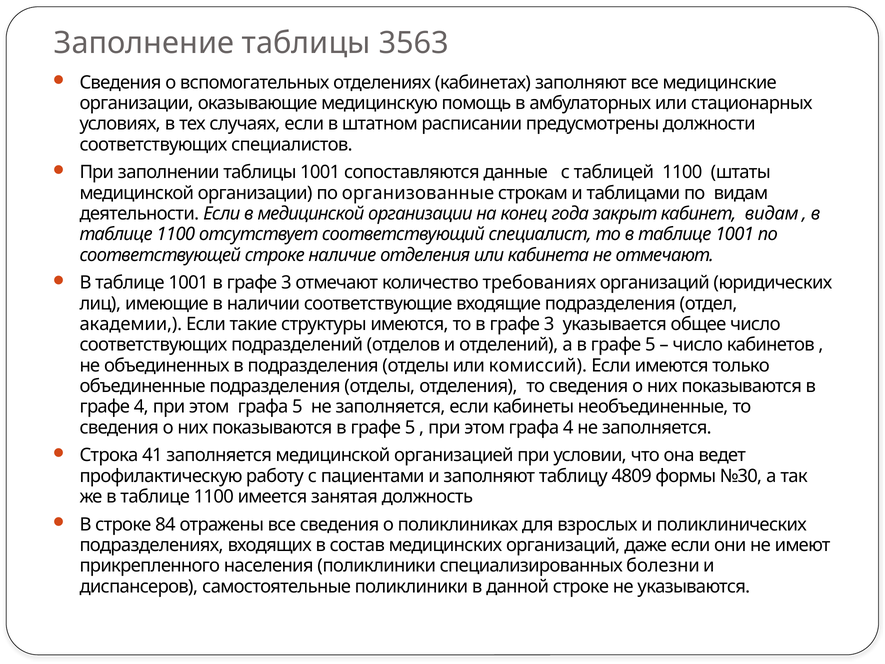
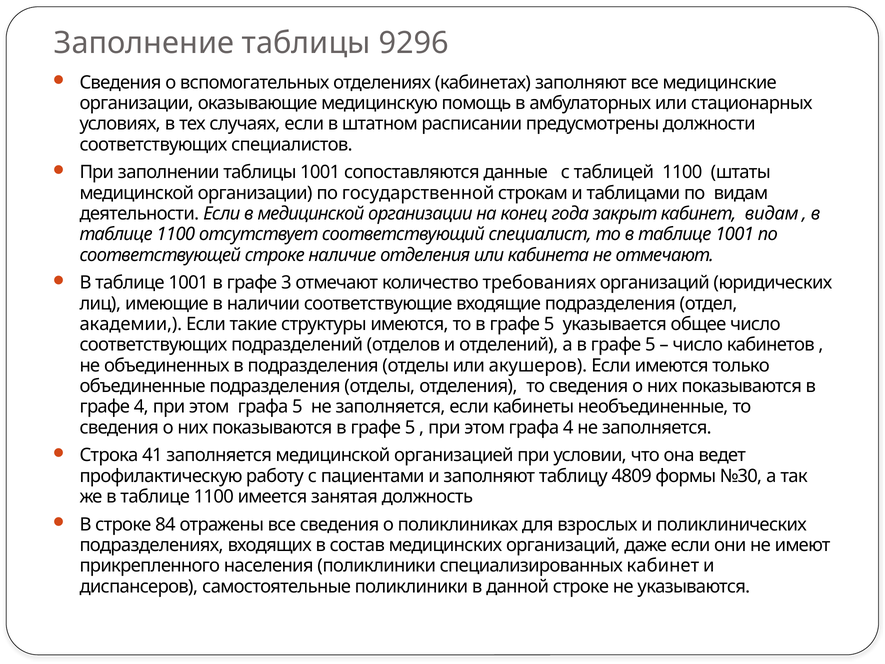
3563: 3563 -> 9296 (414, 43)
организованные: организованные -> государственной (418, 193)
то в графе 3: 3 -> 5 (549, 324)
комиссий: комиссий -> акушеров (538, 365)
специализированных болезни: болезни -> кабинет (663, 566)
